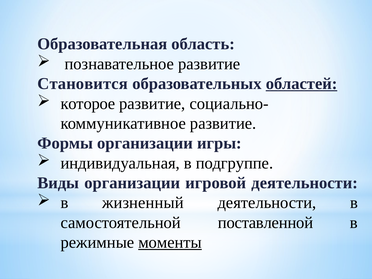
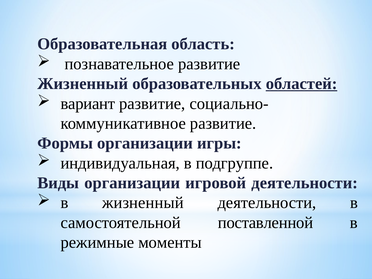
Становится: Становится -> Жизненный (83, 84)
которое: которое -> вариант (88, 104)
моменты underline: present -> none (170, 242)
